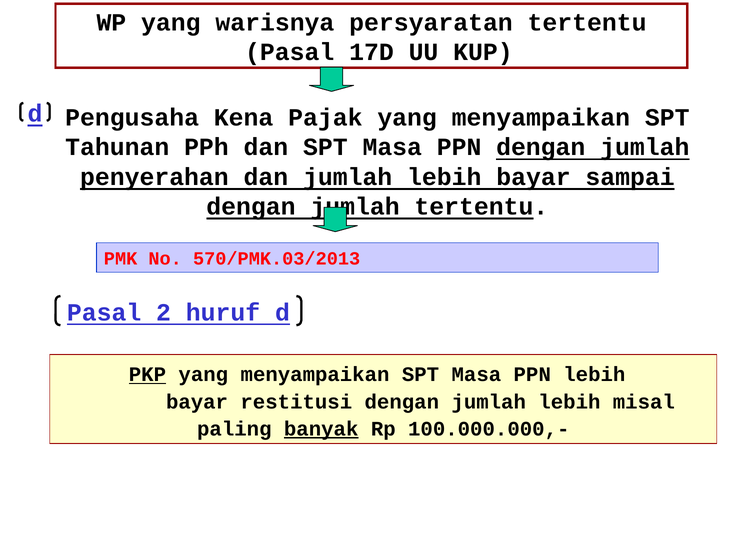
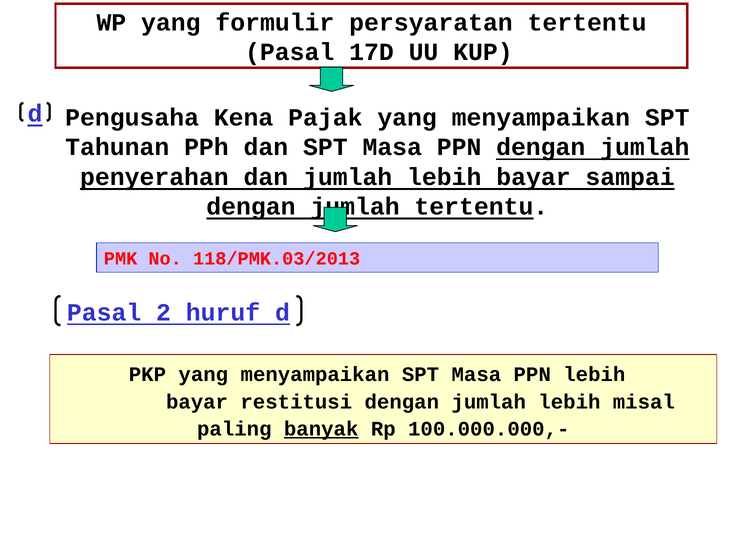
warisnya: warisnya -> formulir (275, 23)
570/PMK.03/2013: 570/PMK.03/2013 -> 118/PMK.03/2013 (277, 259)
PKP underline: present -> none (147, 375)
